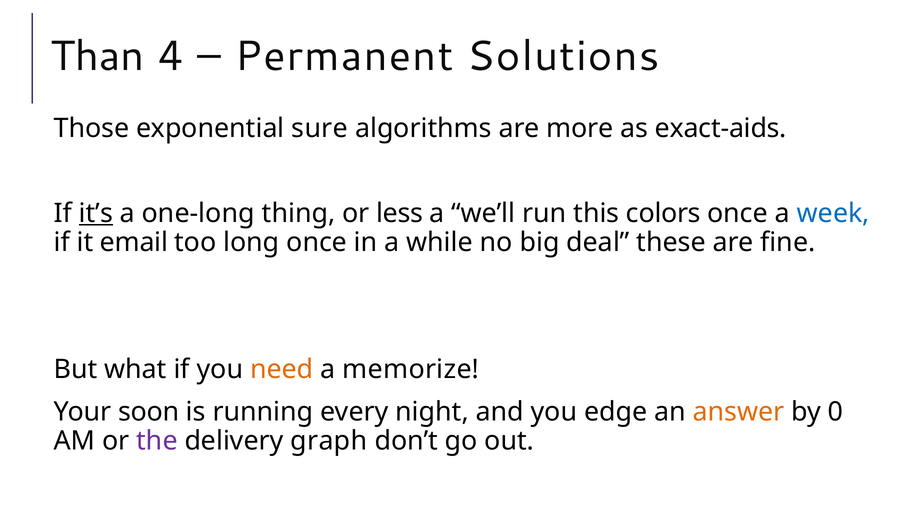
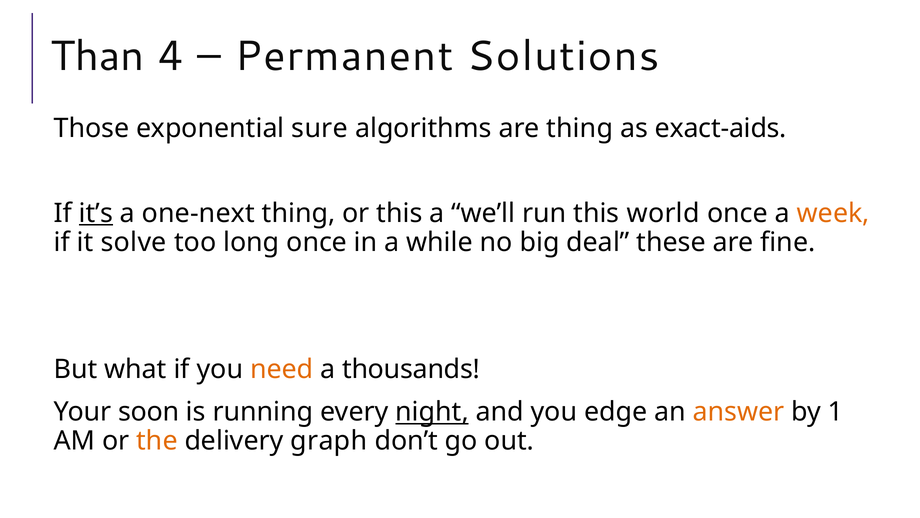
are more: more -> thing (580, 128)
one-long: one-long -> one-next (198, 213)
or less: less -> this (399, 213)
colors: colors -> world (663, 213)
week colour: blue -> orange (833, 213)
email: email -> solve (134, 242)
memorize: memorize -> thousands (411, 369)
night underline: none -> present (432, 412)
0: 0 -> 1 (836, 412)
the colour: purple -> orange (157, 441)
